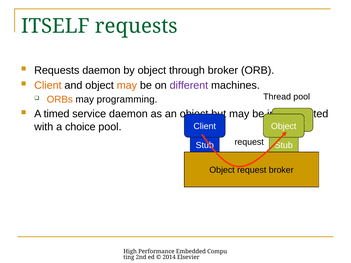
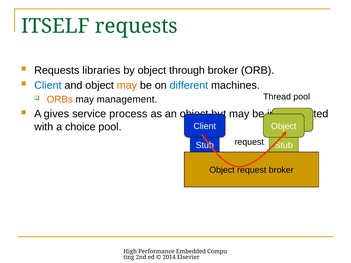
Requests daemon: daemon -> libraries (101, 70)
Client colour: orange -> blue (48, 85)
different colour: purple -> blue (189, 85)
programming: programming -> management (127, 100)
timed: timed -> gives (56, 114)
service daemon: daemon -> process (128, 114)
